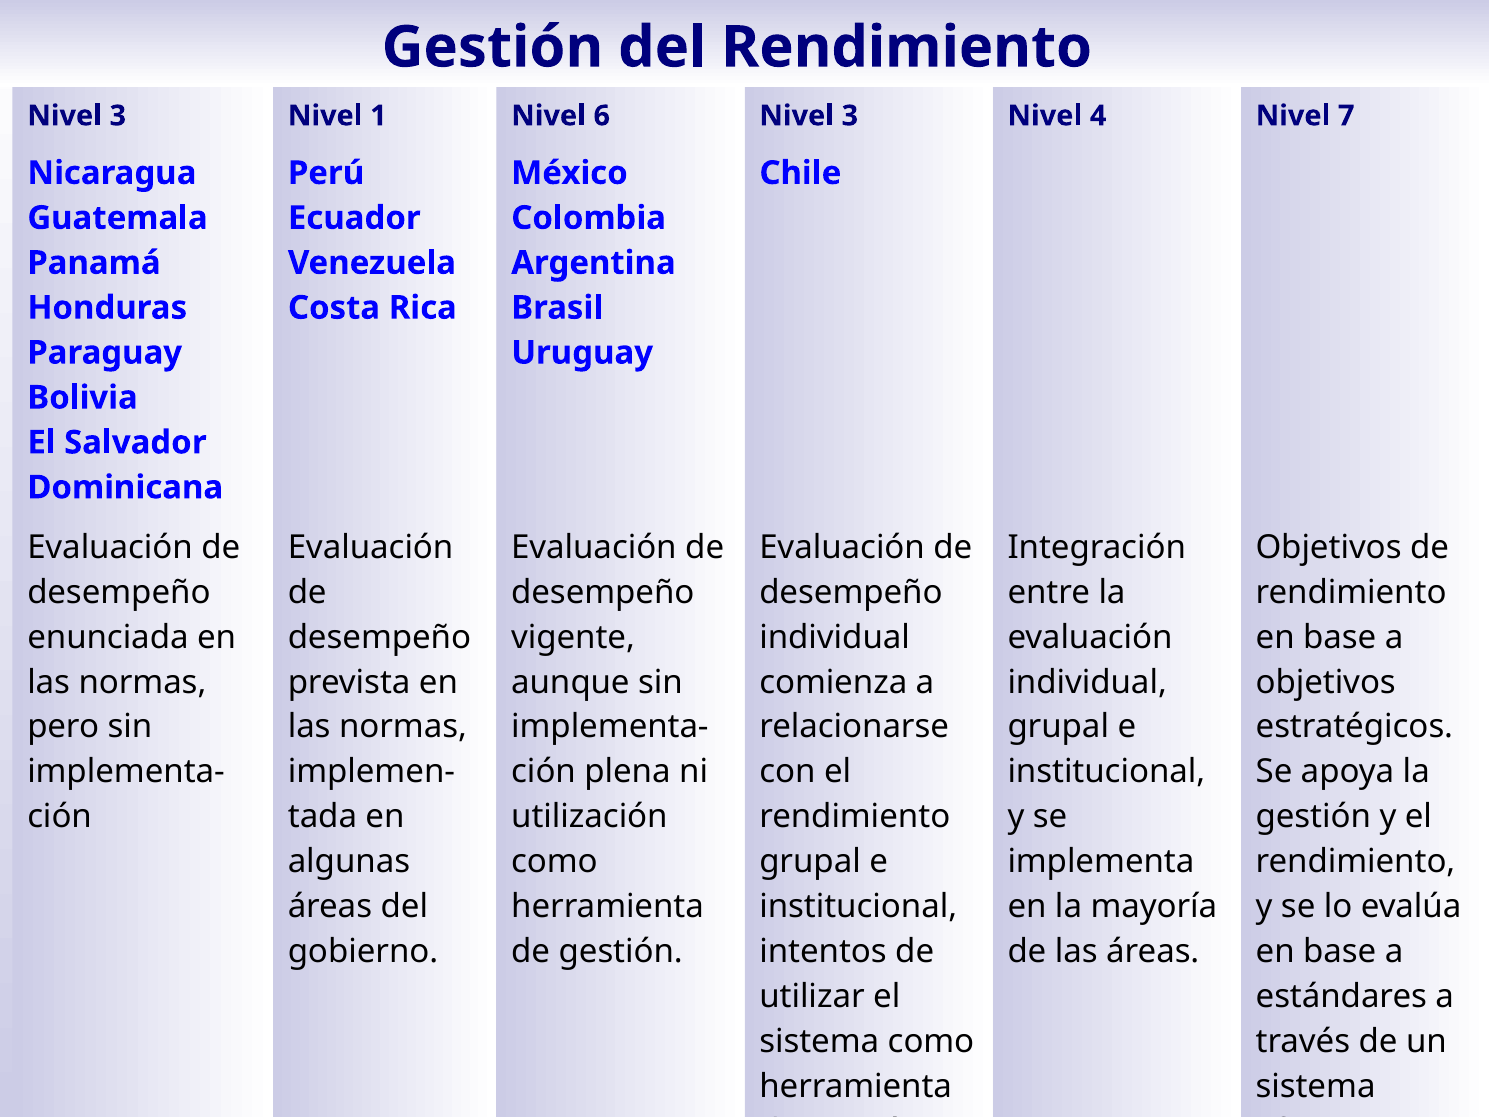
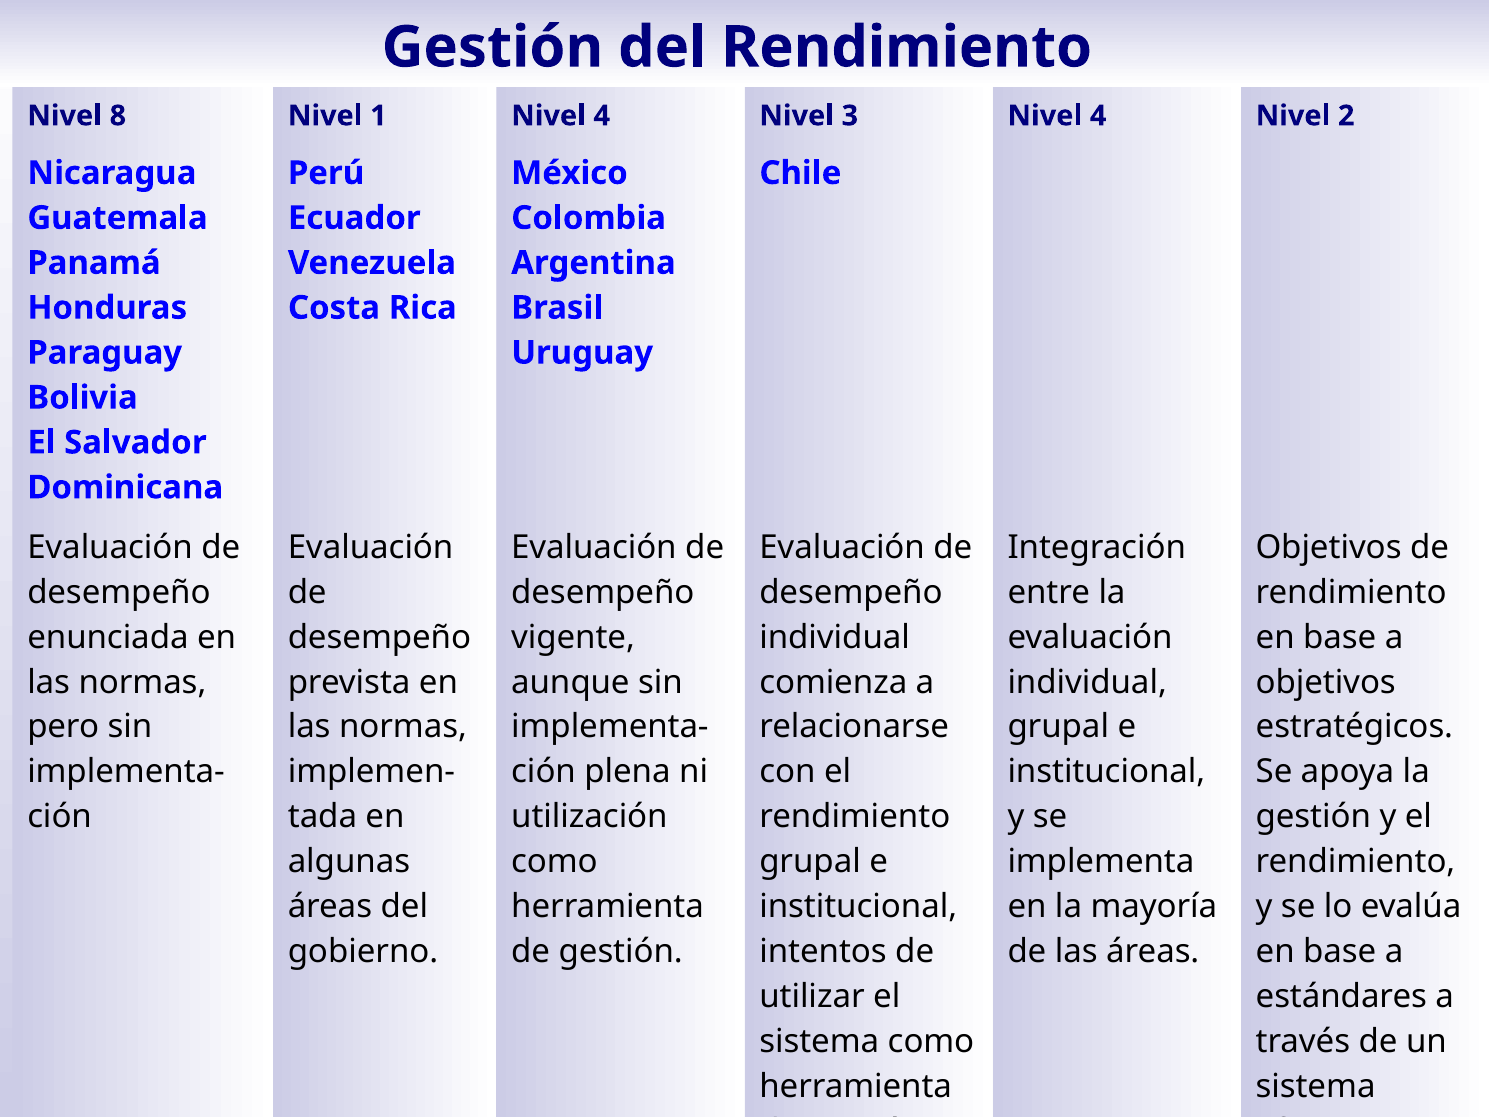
3: 3 -> 8 (118, 116)
1 Nivel 6: 6 -> 4 (602, 116)
7: 7 -> 2 (1346, 116)
